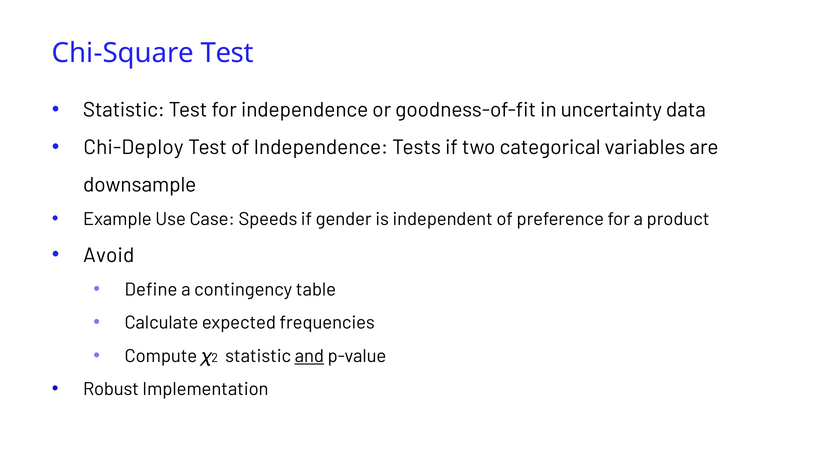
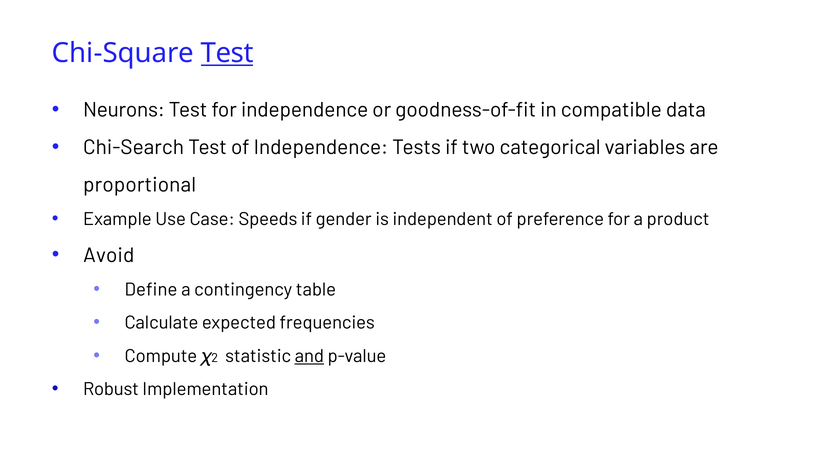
Test underline: none -> present (227, 53)
Statistic: Statistic -> Neurons (124, 110)
uncertainty: uncertainty -> compatible (611, 110)
Chi-Deploy: Chi-Deploy -> Chi-Search (134, 147)
downsample: downsample -> proportional (140, 185)
